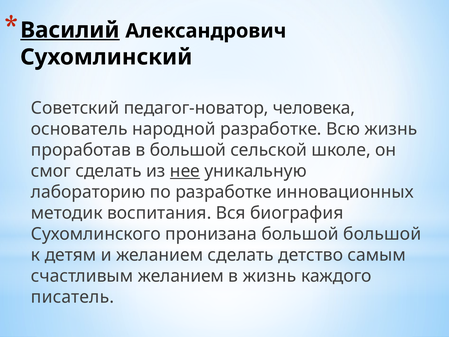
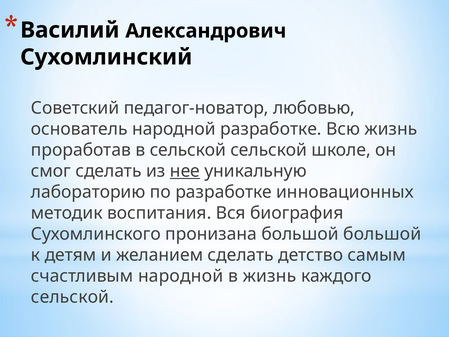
Василий underline: present -> none (70, 30)
человека: человека -> любовью (314, 108)
в большой: большой -> сельской (188, 150)
счастливым желанием: желанием -> народной (181, 276)
писатель: писатель -> сельской (72, 297)
